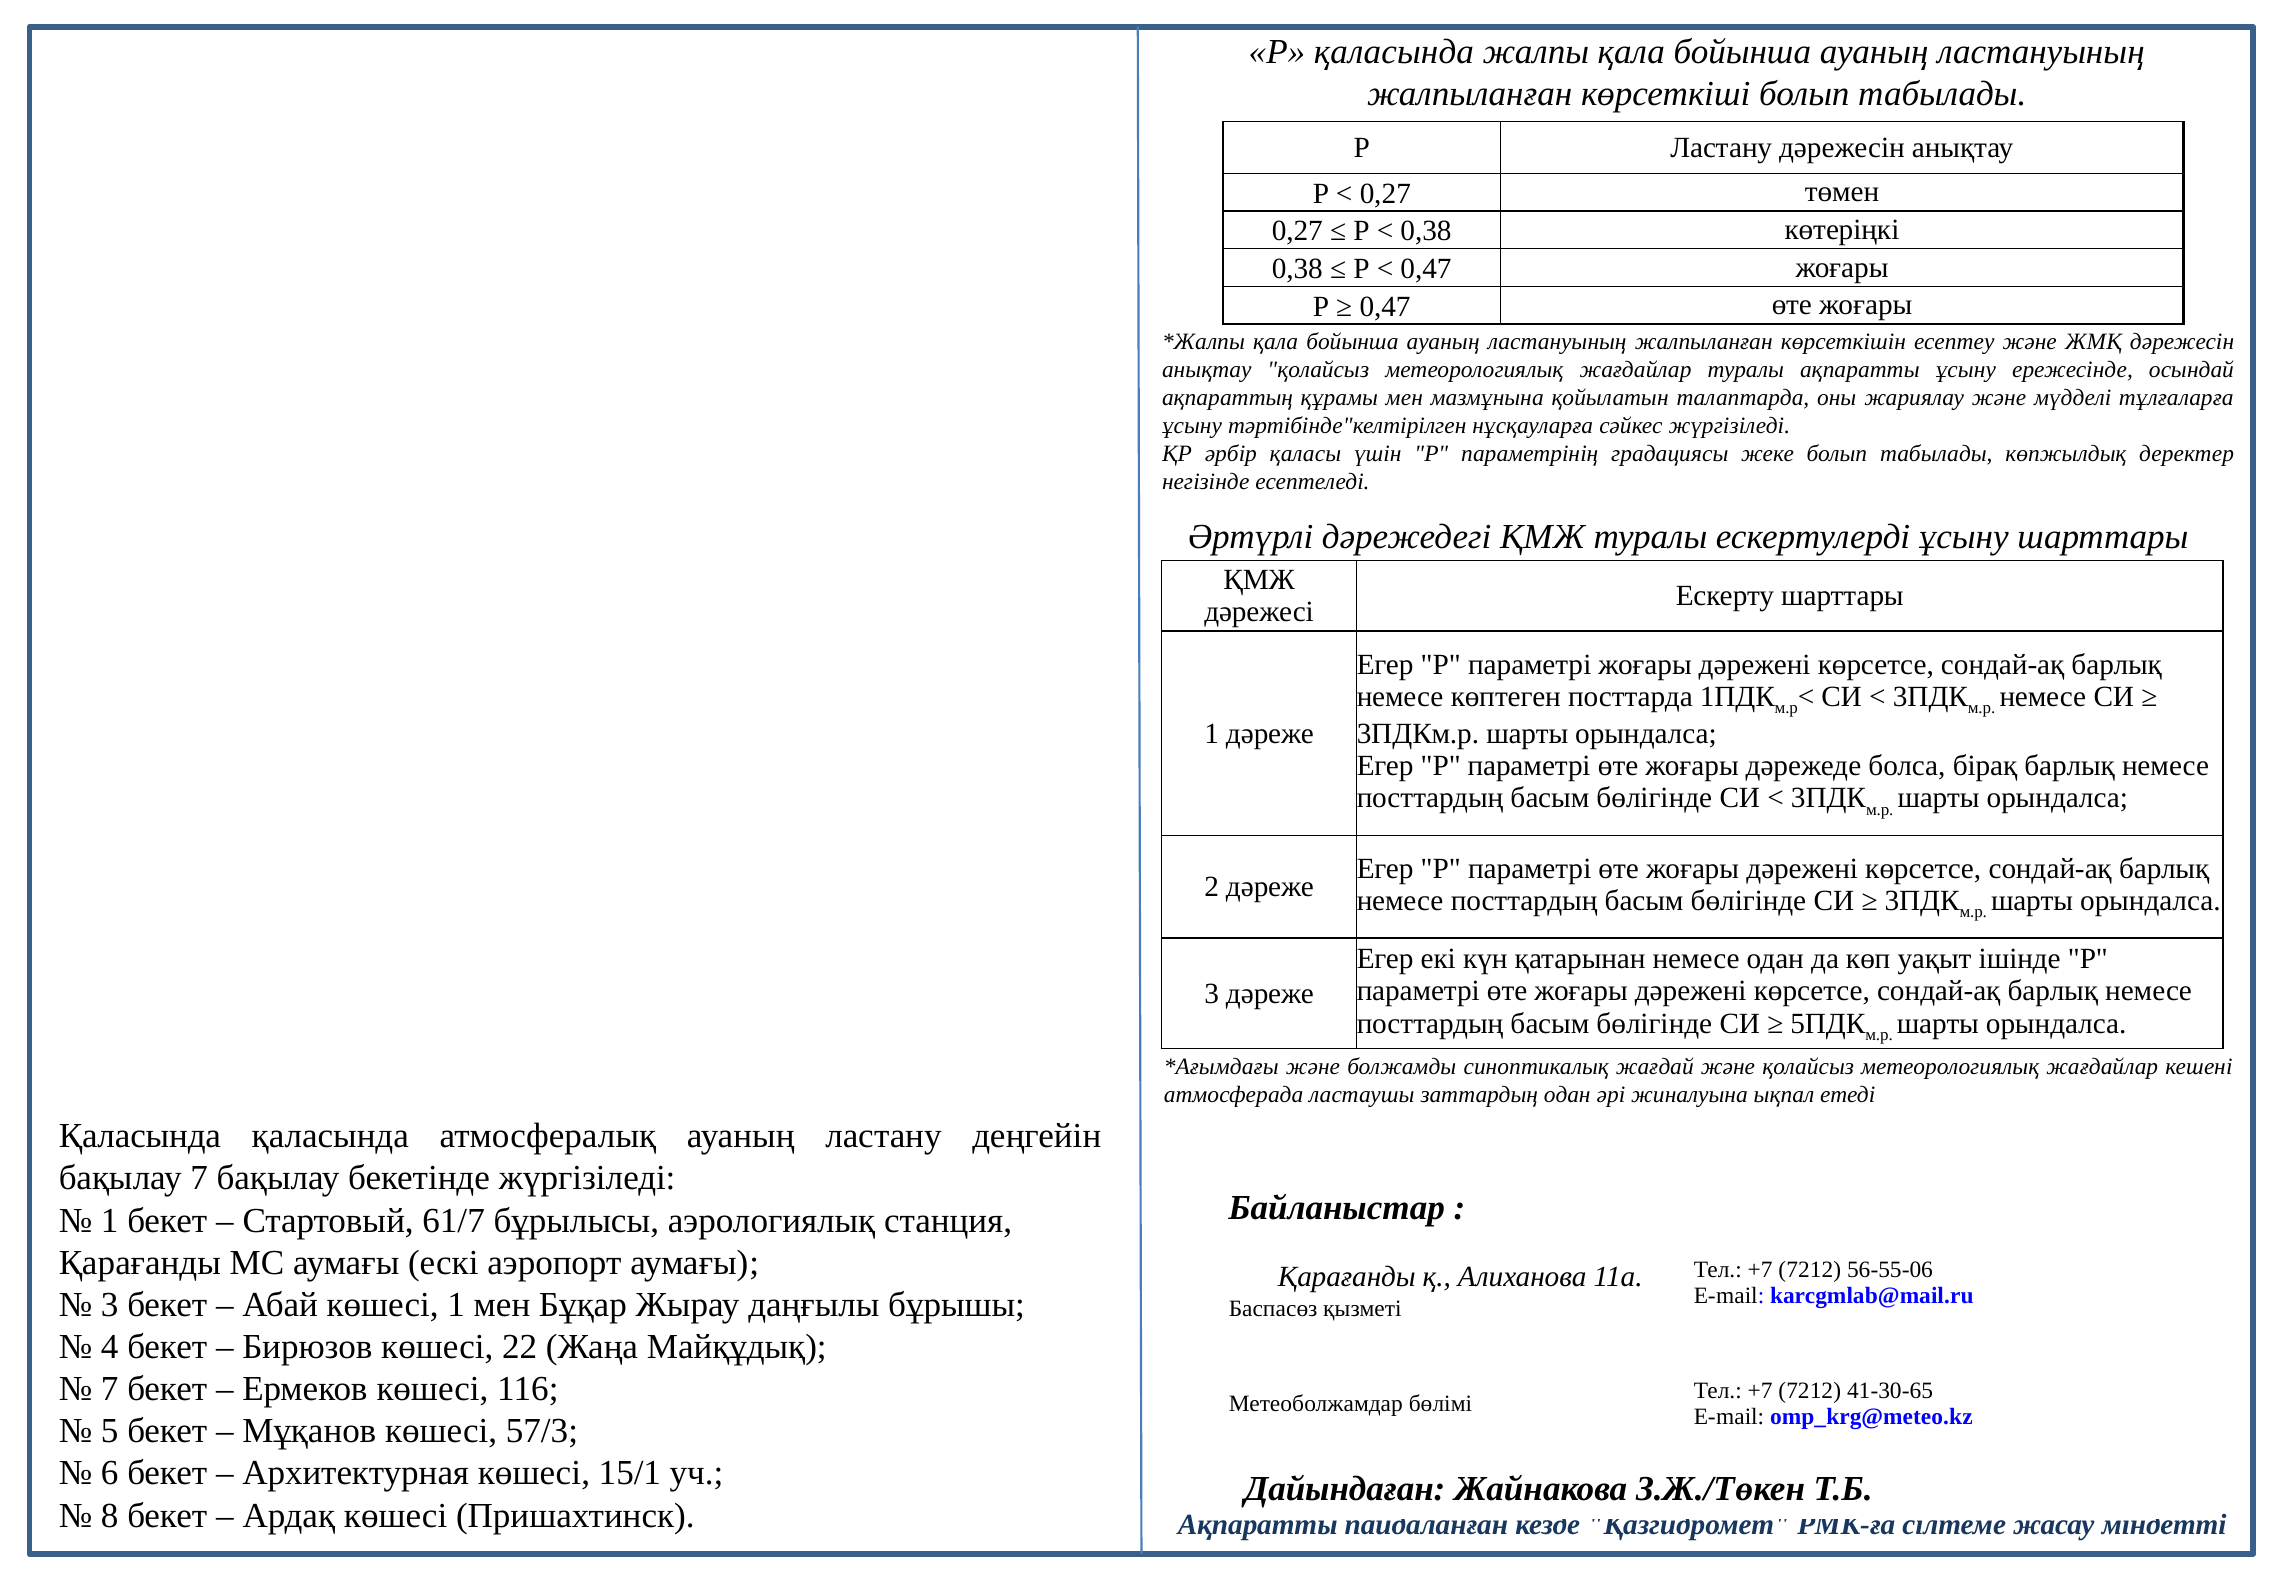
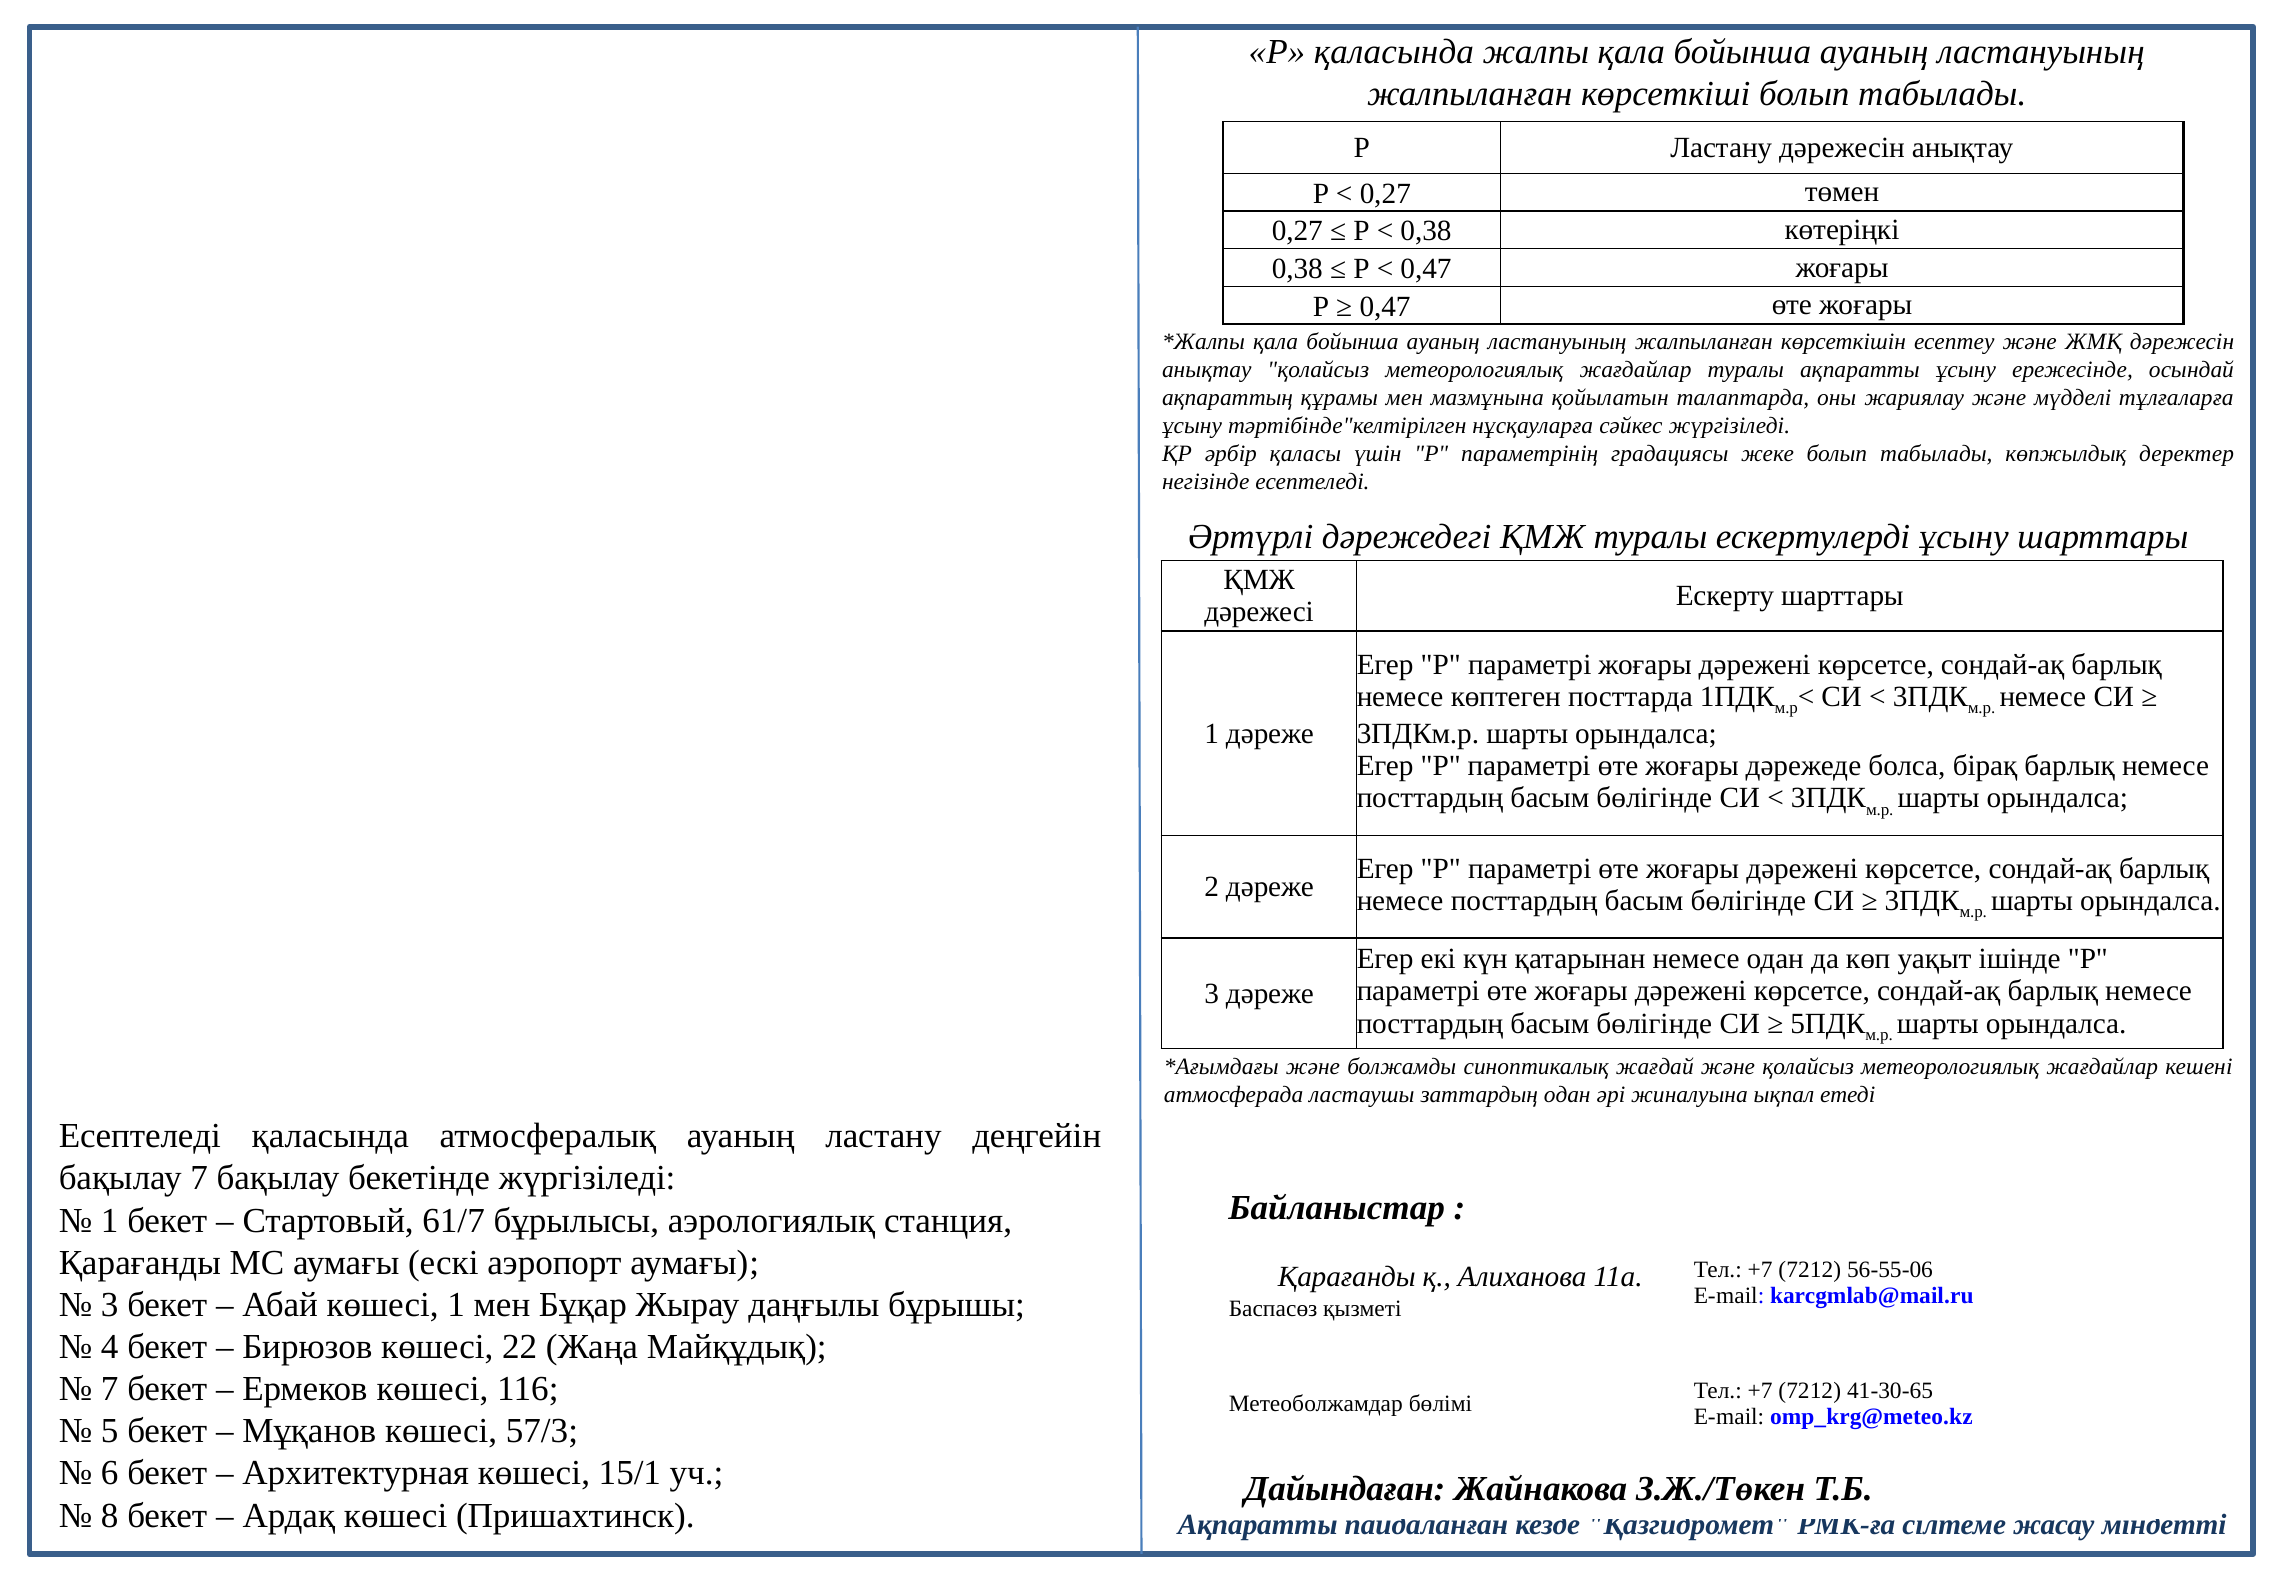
Қаласында: Қаласында -> Есептеледі (140, 1136)
